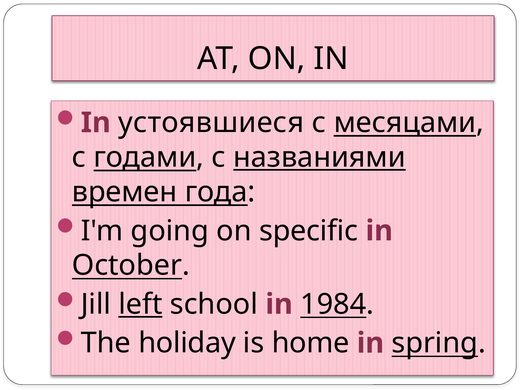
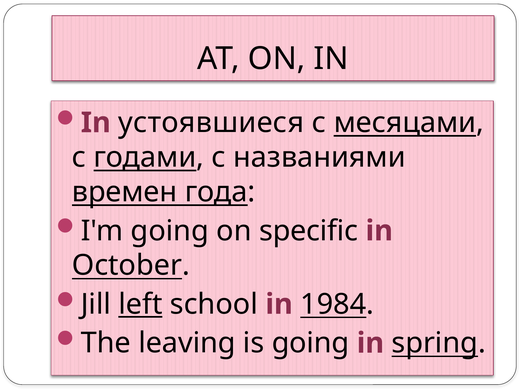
названиями underline: present -> none (319, 157)
holiday: holiday -> leaving (187, 343)
is home: home -> going (311, 343)
